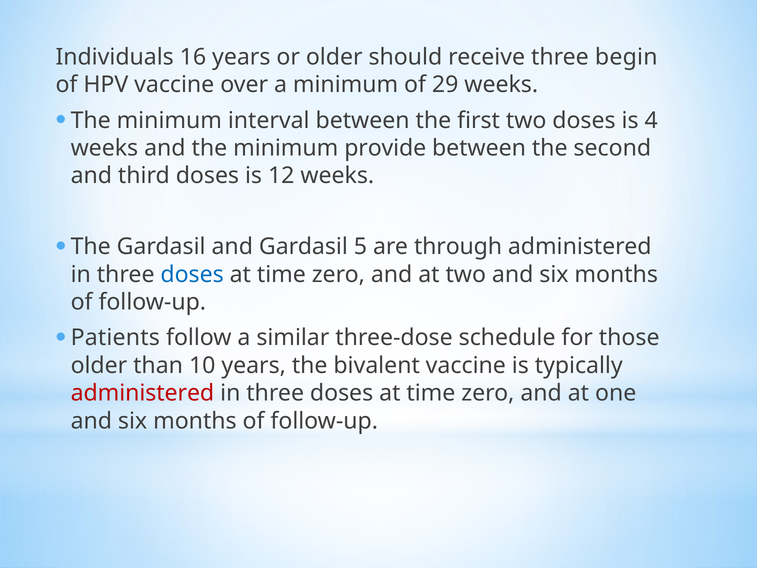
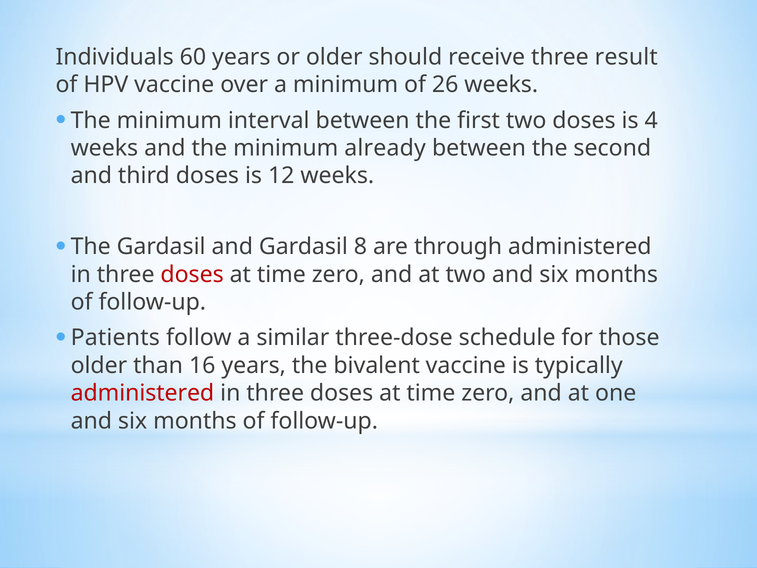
16: 16 -> 60 (193, 57)
begin: begin -> result (626, 57)
29: 29 -> 26 (445, 85)
provide: provide -> already (385, 148)
5: 5 -> 8 (360, 247)
doses colour: blue -> red (192, 274)
10: 10 -> 16 (202, 365)
